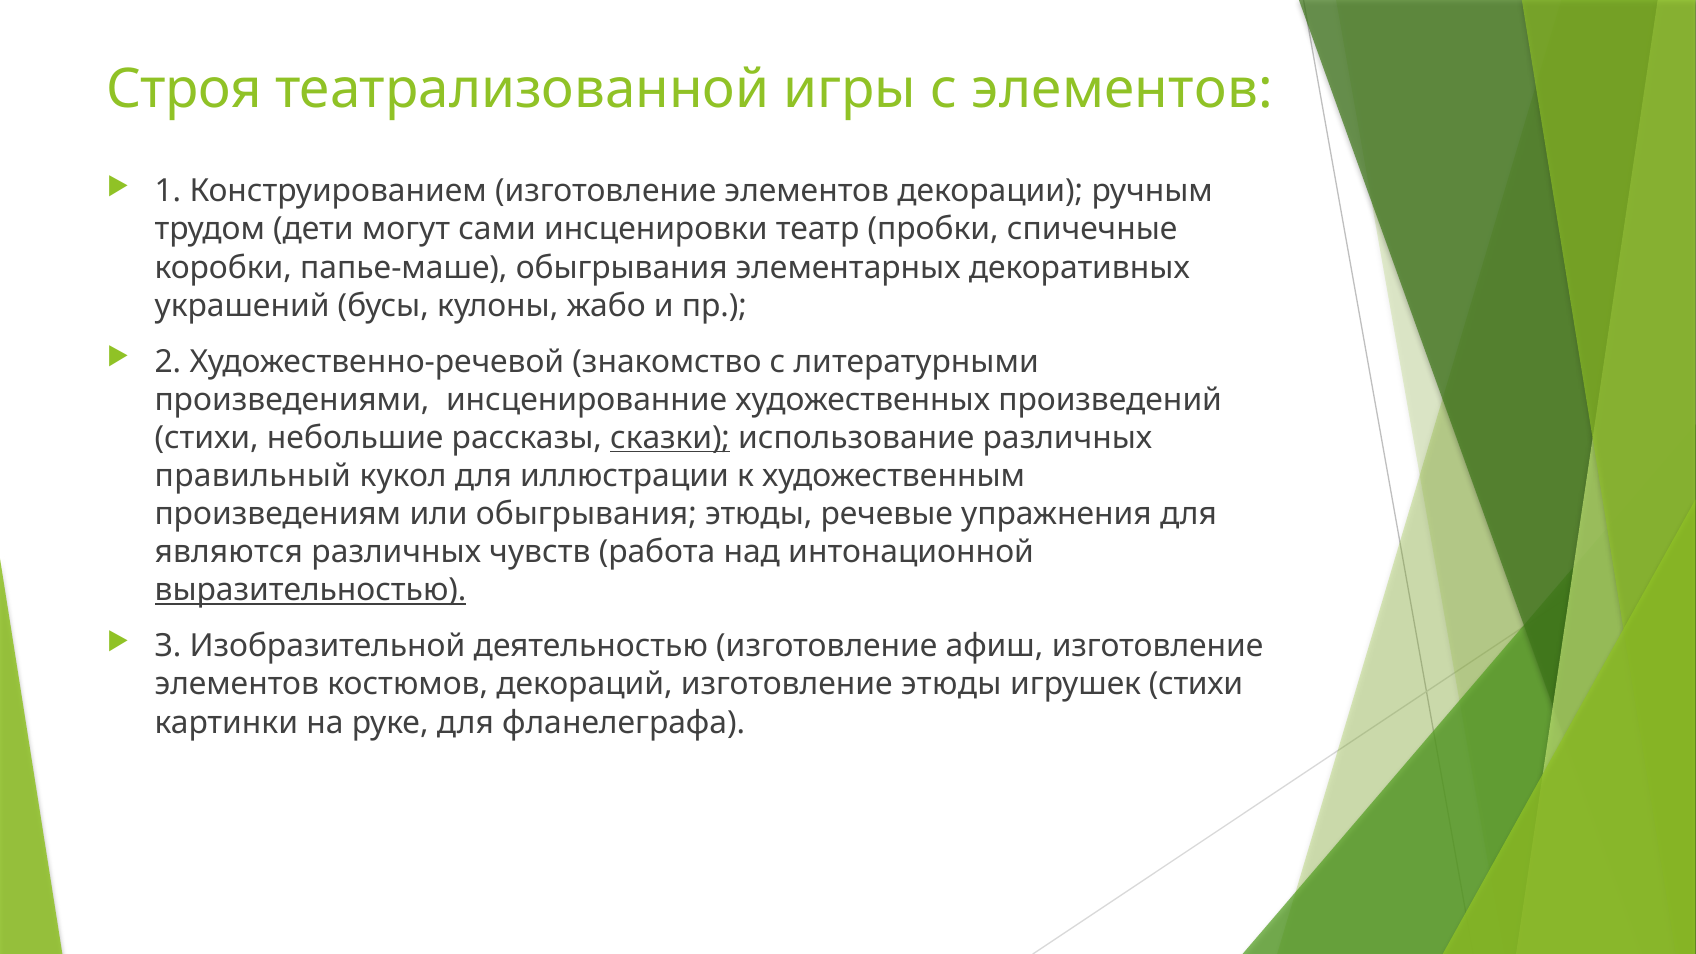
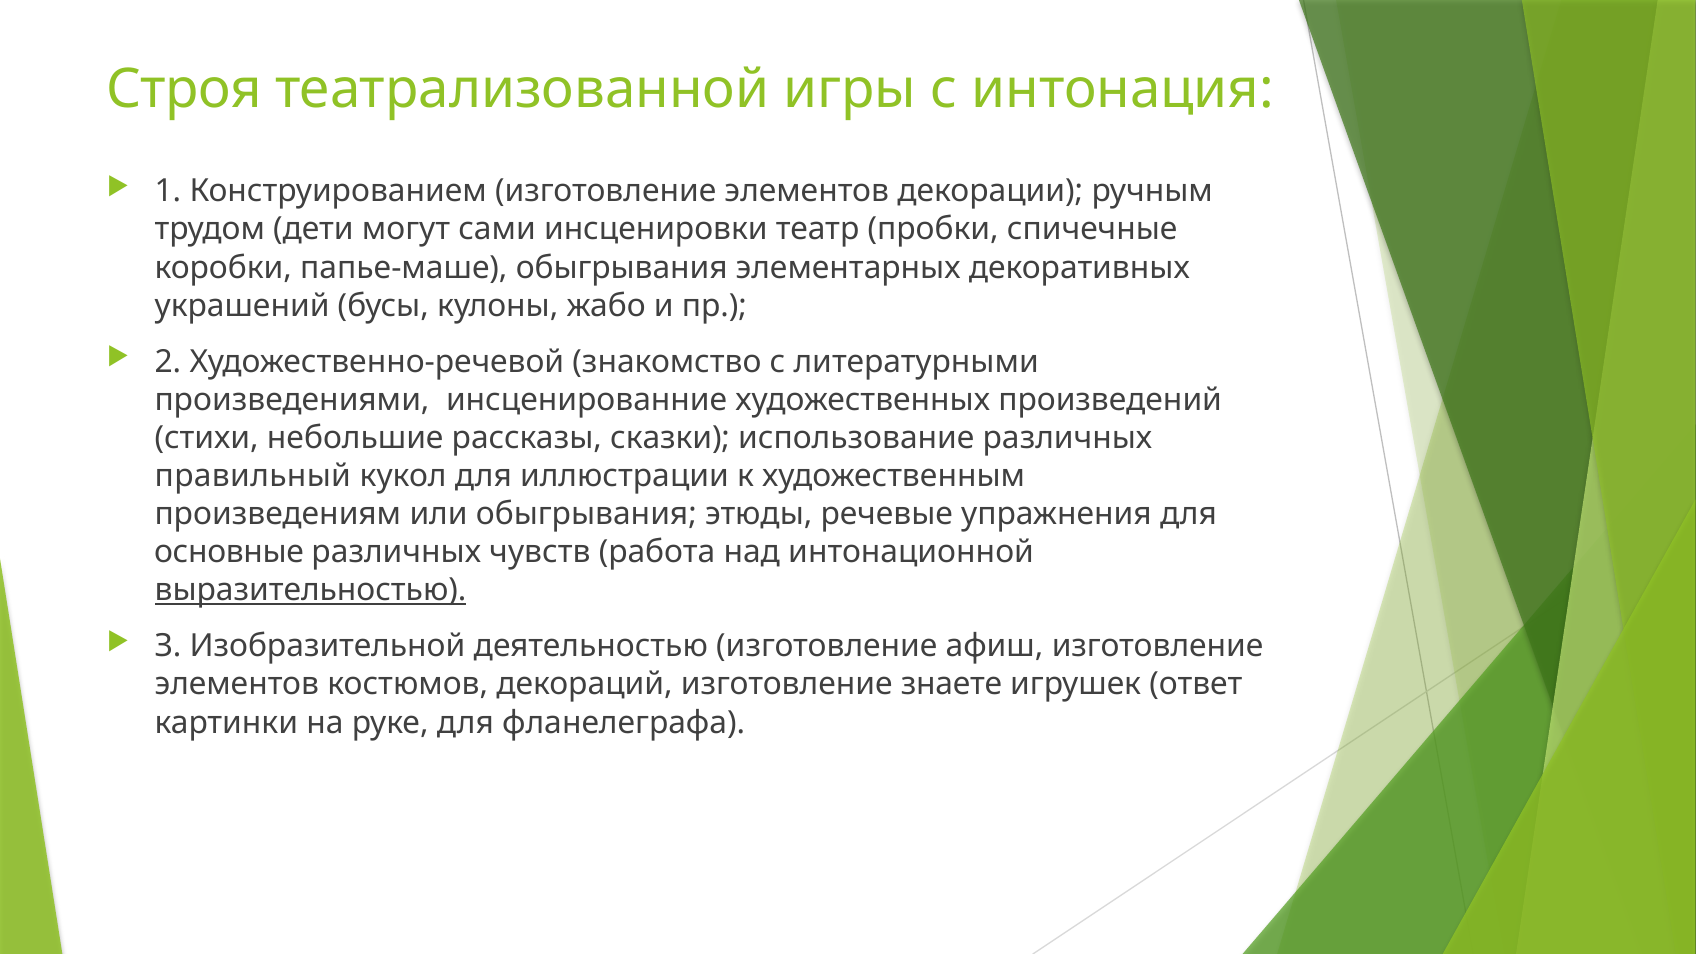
с элементов: элементов -> интонация (1123, 89)
сказки underline: present -> none (670, 438)
являются: являются -> основные (229, 552)
изготовление этюды: этюды -> знаете (952, 684)
игрушек стихи: стихи -> ответ (1196, 684)
